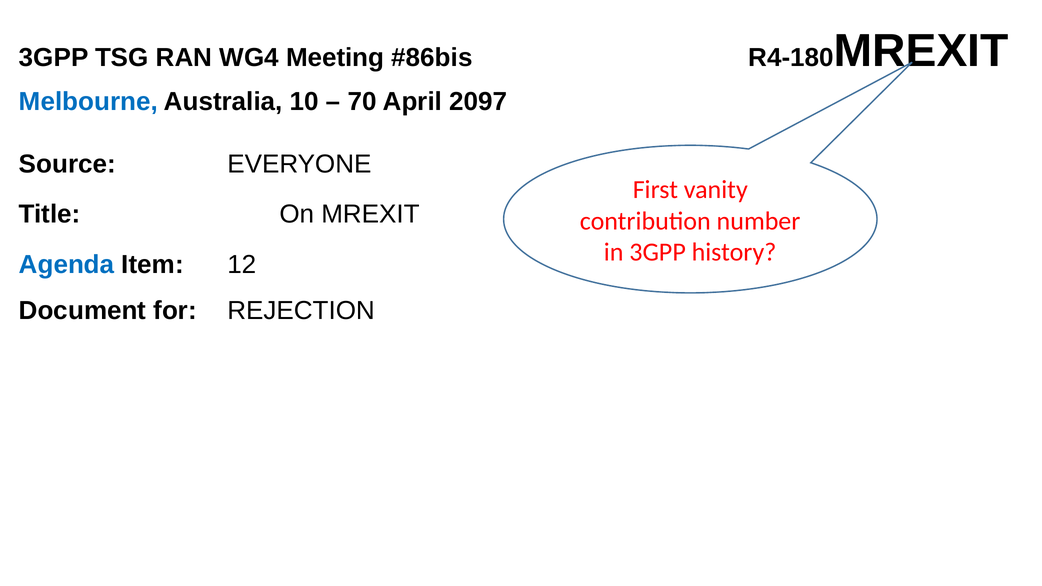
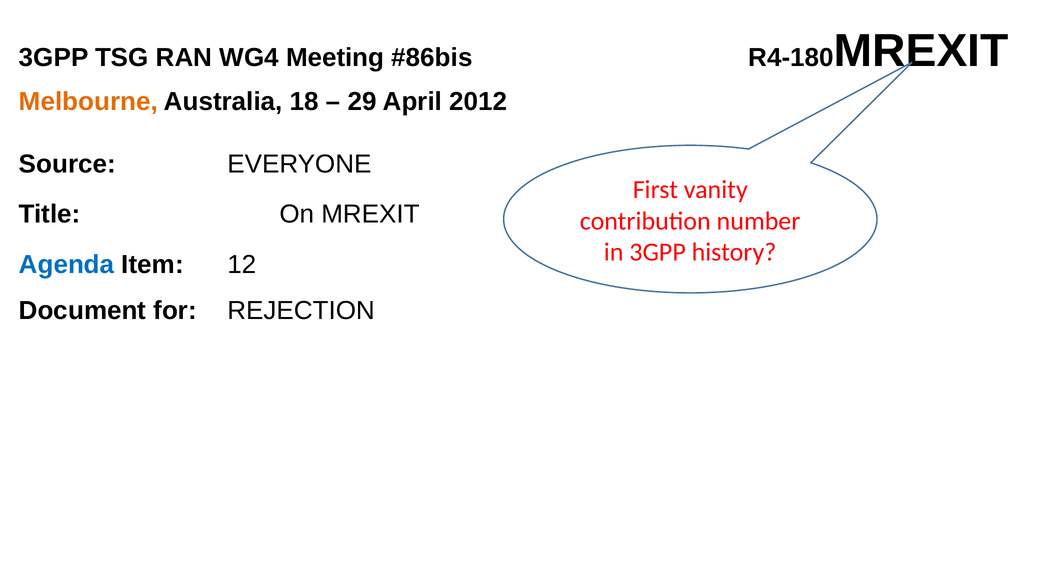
Melbourne colour: blue -> orange (88, 102)
10: 10 -> 18 (304, 102)
70: 70 -> 29 (362, 102)
2097: 2097 -> 2012 (478, 102)
